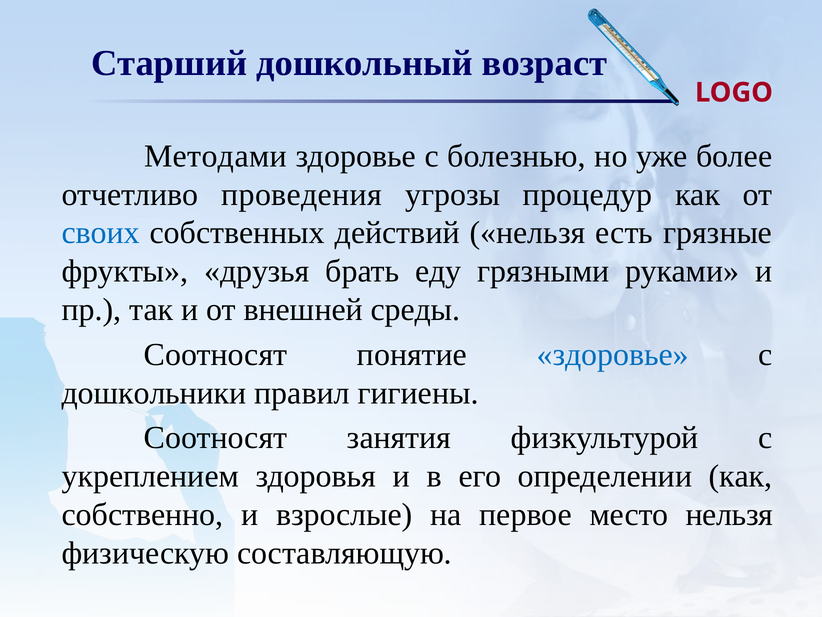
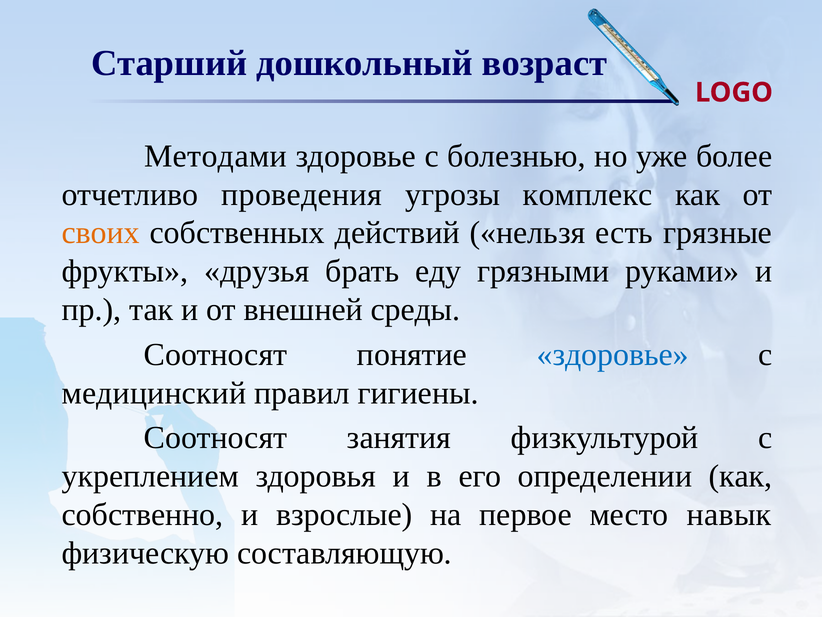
процедур: процедур -> комплекс (588, 194)
своих colour: blue -> orange (101, 233)
дошкольники: дошкольники -> медицинский (154, 393)
место нельзя: нельзя -> навык (729, 514)
